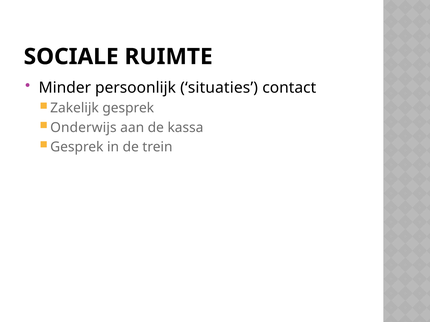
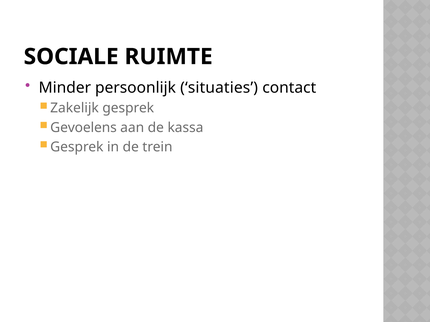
Onderwijs: Onderwijs -> Gevoelens (84, 128)
